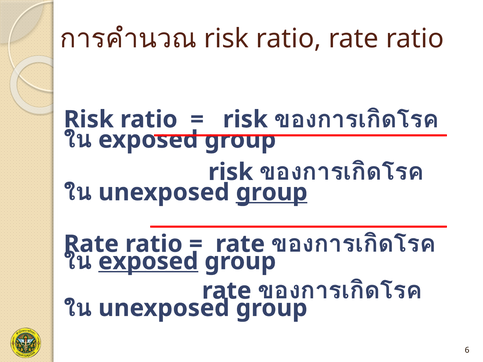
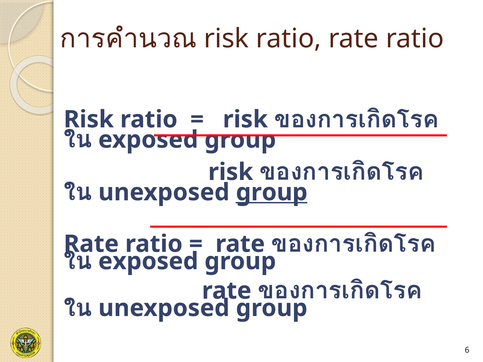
exposed underline: present -> none (148, 261)
